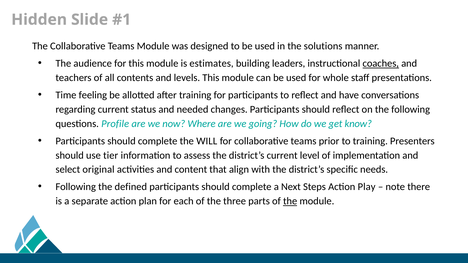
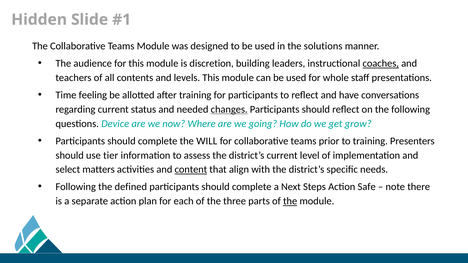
estimates: estimates -> discretion (212, 64)
changes underline: none -> present (229, 109)
Profile: Profile -> Device (115, 124)
know: know -> grow (358, 124)
original: original -> matters (99, 170)
content underline: none -> present (191, 170)
Play: Play -> Safe (367, 187)
